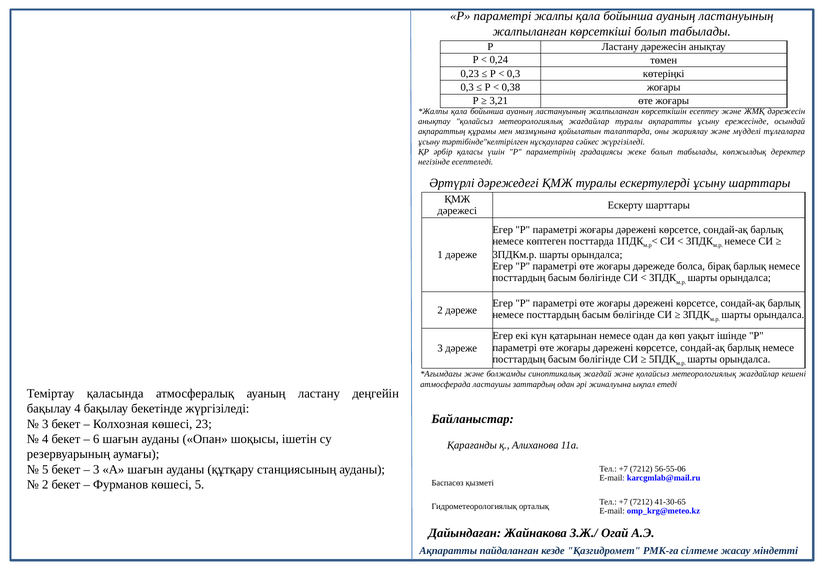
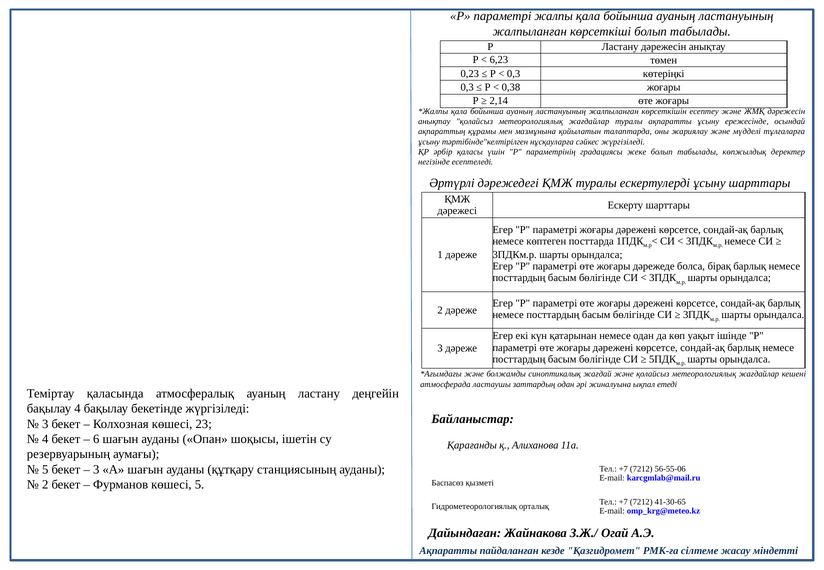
0,24: 0,24 -> 6,23 (499, 60)
3,21: 3,21 -> 2,14 (499, 101)
